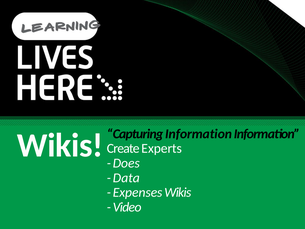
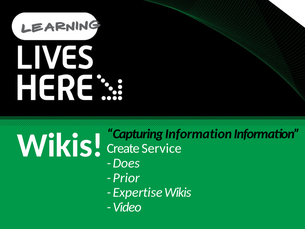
Experts: Experts -> Service (162, 148)
Data: Data -> Prior (126, 178)
Expenses: Expenses -> Expertise (138, 192)
